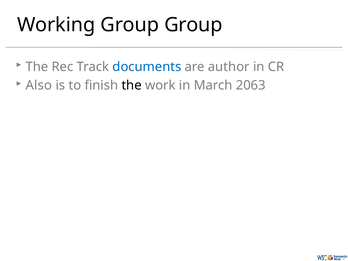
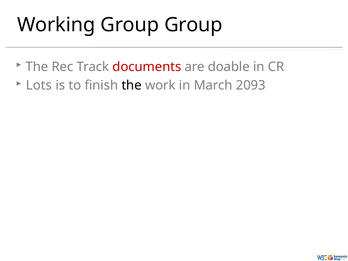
documents colour: blue -> red (147, 67)
author: author -> doable (229, 67)
Also: Also -> Lots (39, 85)
2063: 2063 -> 2093 (251, 85)
